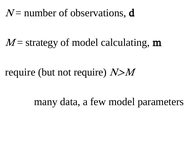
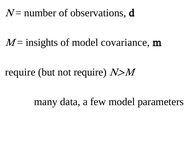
strategy: strategy -> insights (42, 42)
calculating: calculating -> covariance (125, 42)
